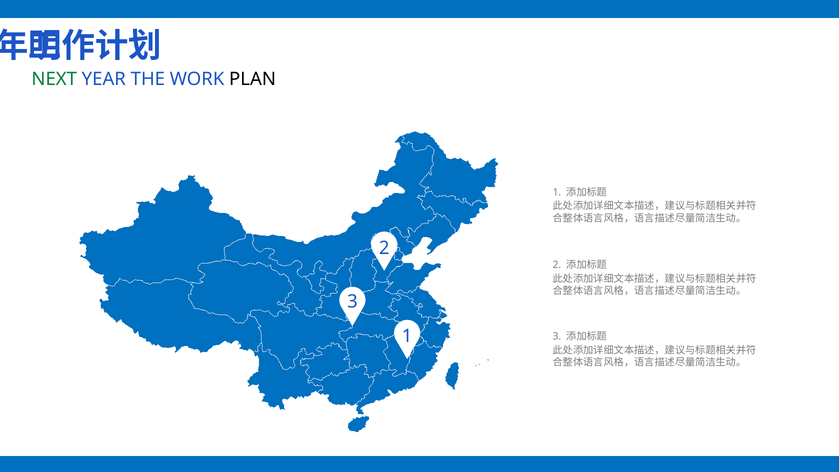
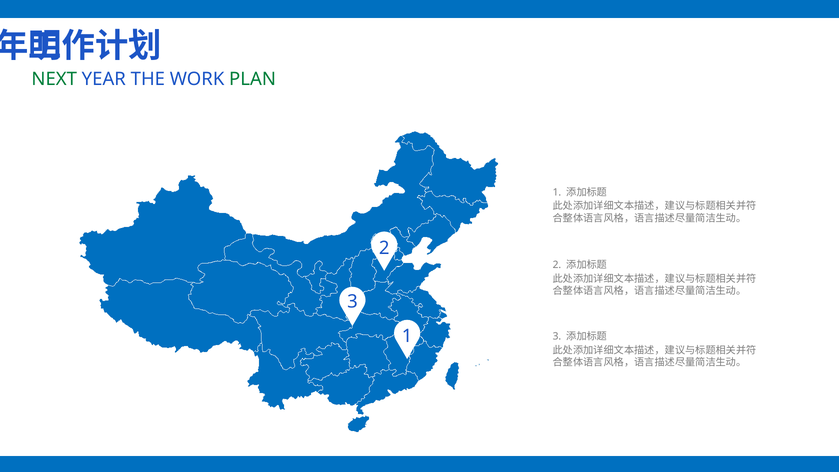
PLAN colour: black -> green (253, 79)
